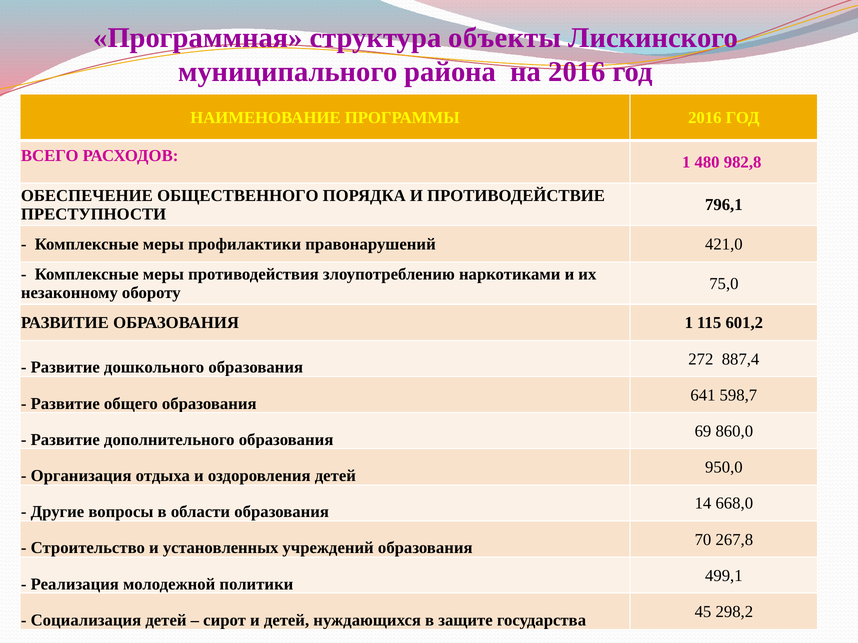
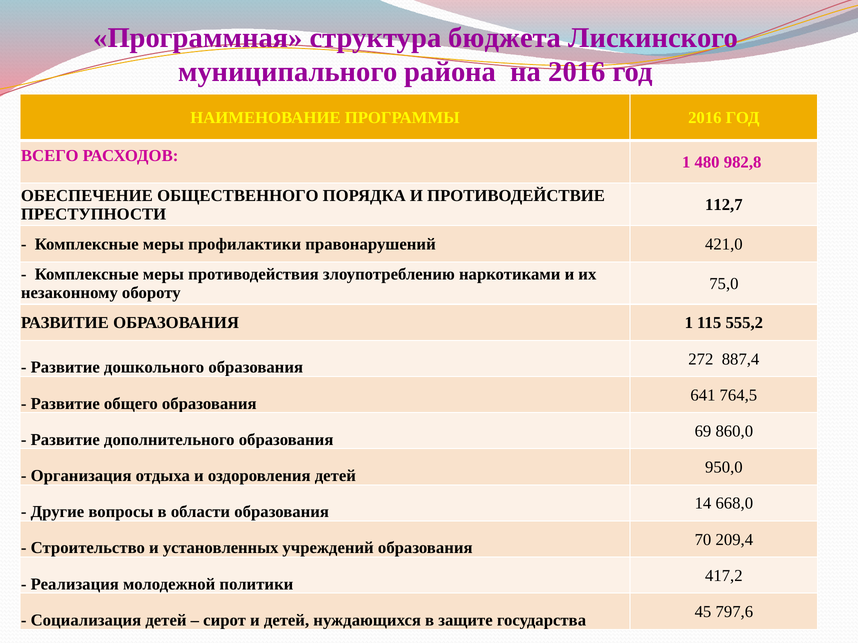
объекты: объекты -> бюджета (505, 38)
796,1: 796,1 -> 112,7 (724, 205)
601,2: 601,2 -> 555,2 (744, 323)
598,7: 598,7 -> 764,5 (738, 395)
267,8: 267,8 -> 209,4 (734, 540)
499,1: 499,1 -> 417,2 (724, 576)
298,2: 298,2 -> 797,6 (734, 612)
